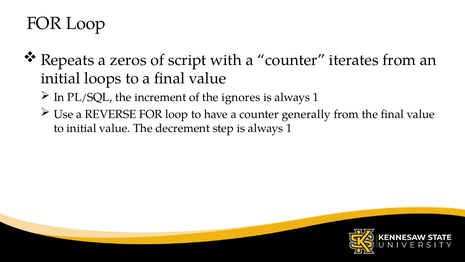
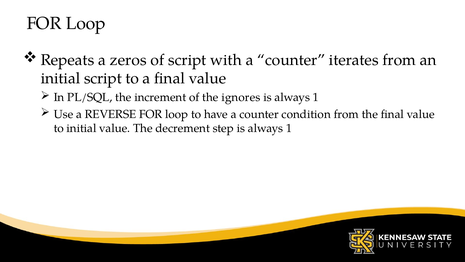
initial loops: loops -> script (103, 78)
generally: generally -> condition (306, 114)
